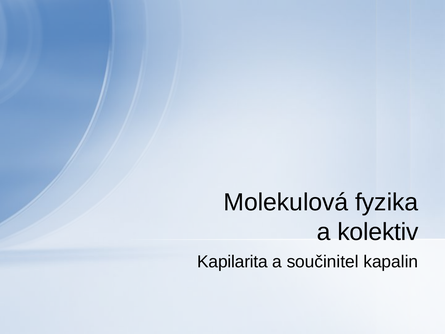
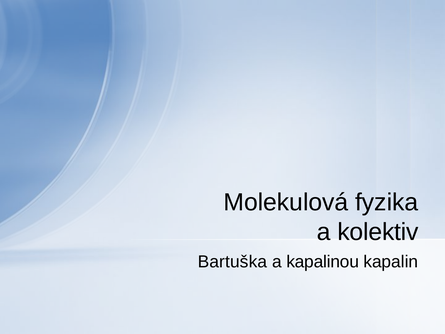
Kapilarita: Kapilarita -> Bartuška (232, 262)
součinitel: součinitel -> kapalinou (323, 262)
